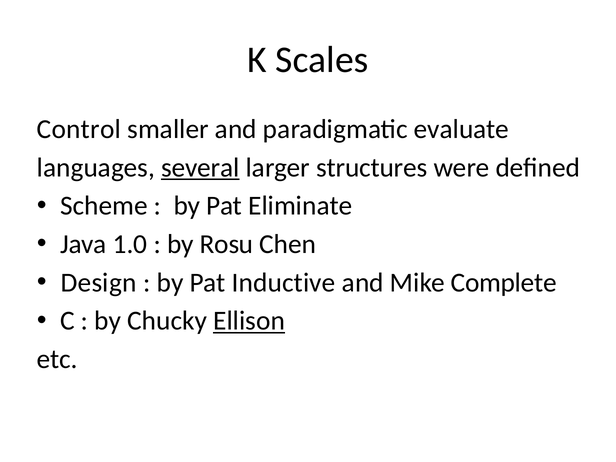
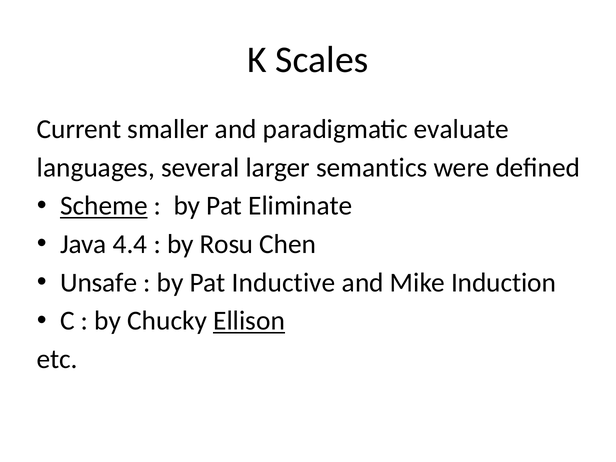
Control: Control -> Current (79, 129)
several underline: present -> none (200, 168)
structures: structures -> semantics (372, 168)
Scheme underline: none -> present (104, 206)
1.0: 1.0 -> 4.4 (130, 244)
Design: Design -> Unsafe (99, 283)
Complete: Complete -> Induction (504, 283)
